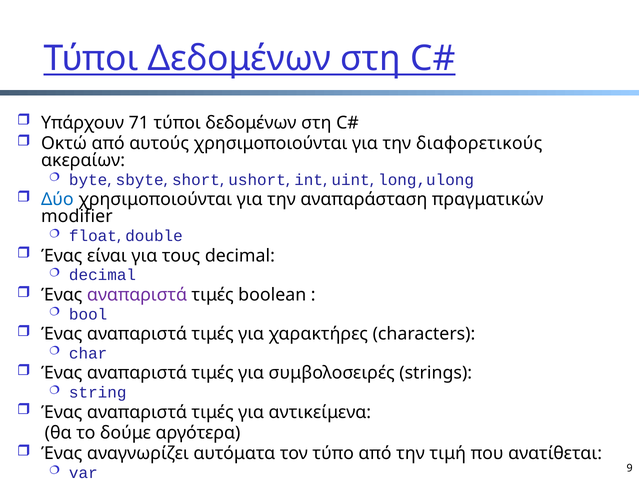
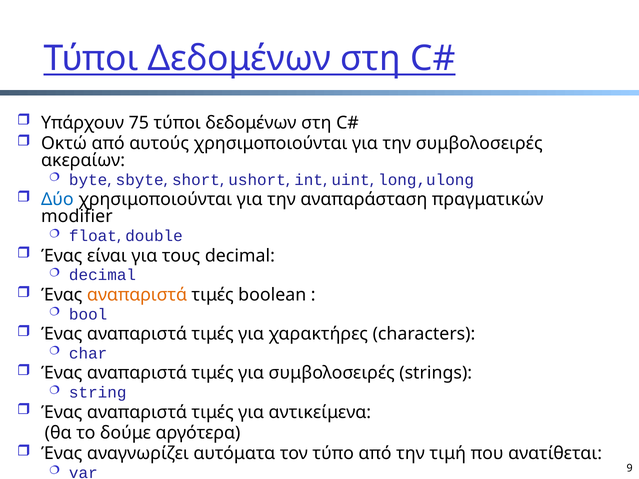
71: 71 -> 75 (139, 123)
την διαφορετικούς: διαφορετικούς -> συμβολοσειρές (479, 143)
αναπαριστά colour: purple -> orange (137, 295)
